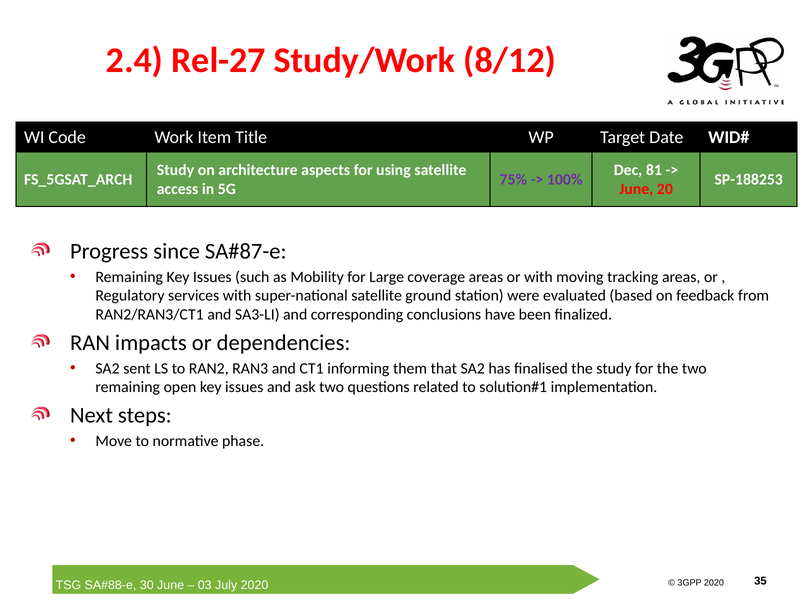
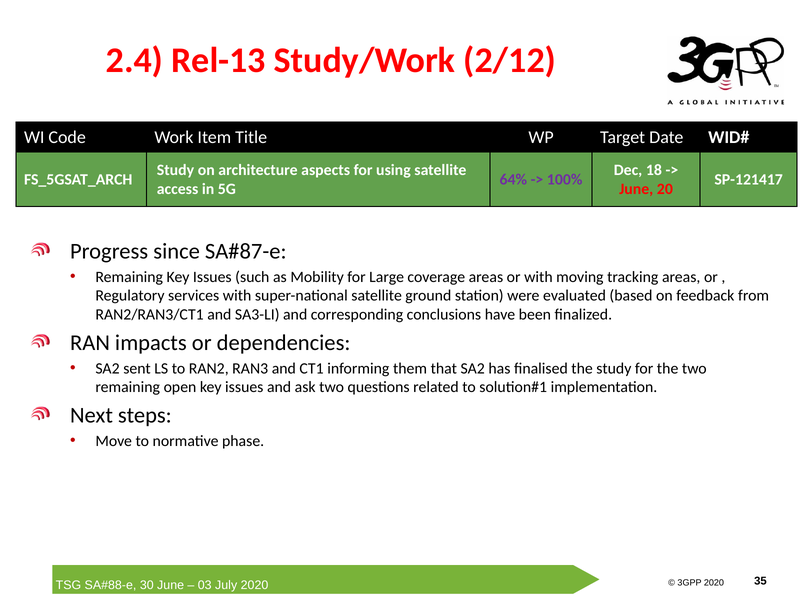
Rel-27: Rel-27 -> Rel-13 (218, 61)
8/12: 8/12 -> 2/12 (510, 61)
81: 81 -> 18 (654, 170)
75%: 75% -> 64% (513, 180)
SP-188253: SP-188253 -> SP-121417 (749, 180)
